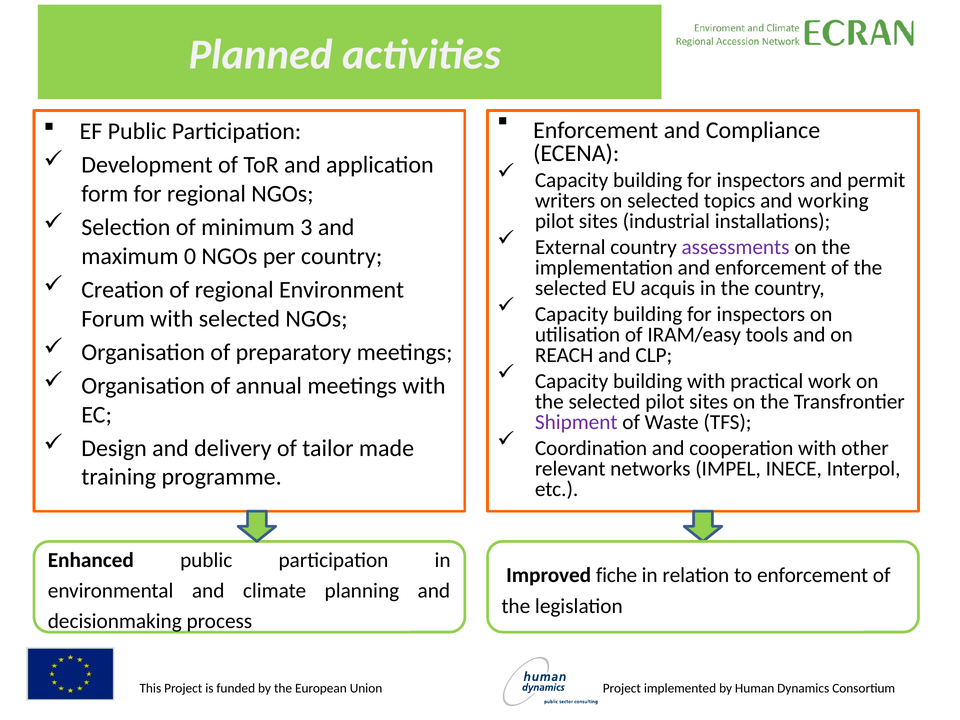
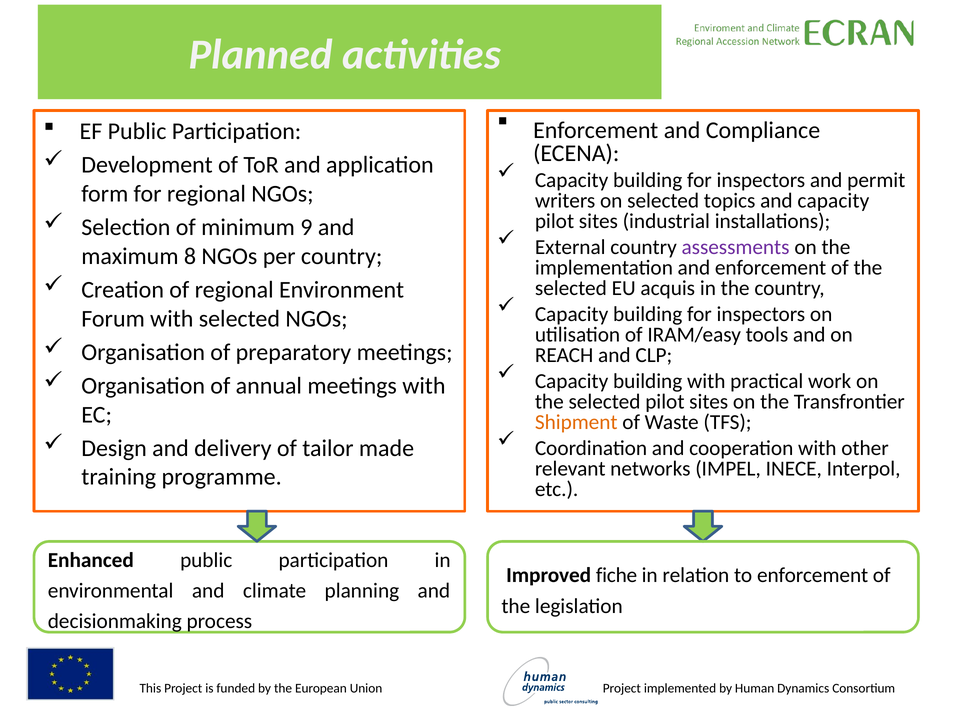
and working: working -> capacity (833, 201)
3: 3 -> 9 (306, 227)
0: 0 -> 8 (190, 256)
Shipment colour: purple -> orange (576, 422)
